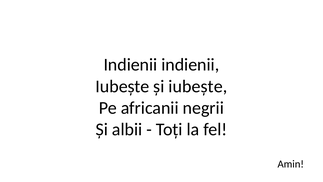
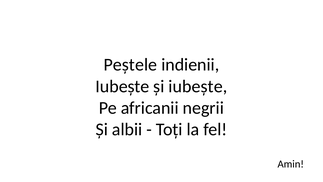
Indienii: Indienii -> Peștele (130, 65)
